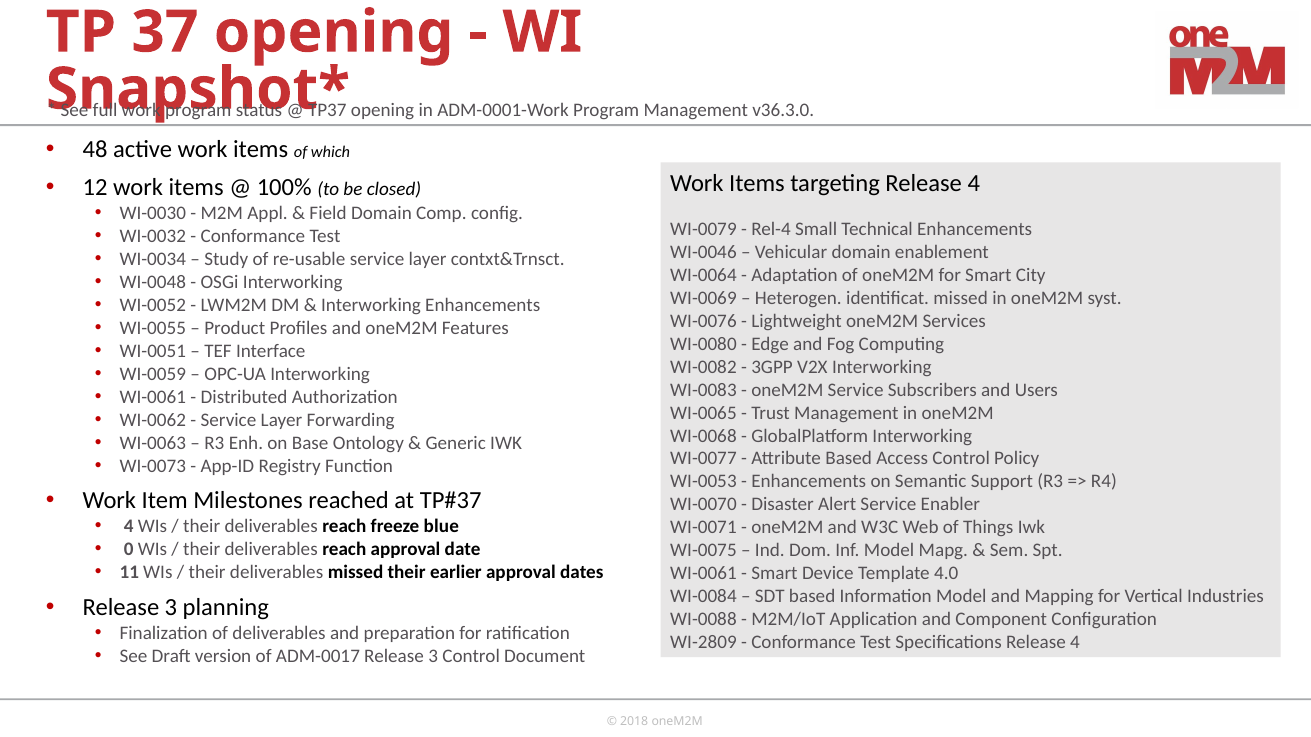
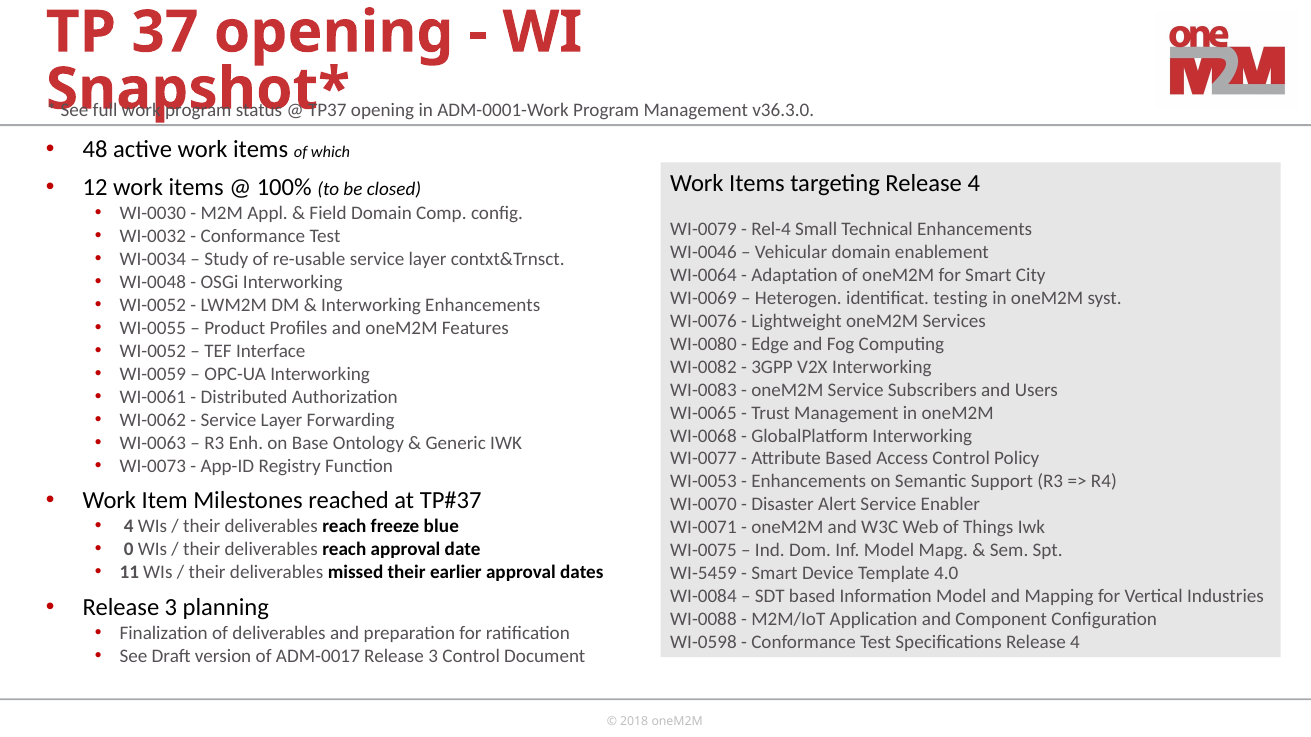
identificat missed: missed -> testing (961, 298)
WI-0051: WI-0051 -> WI-0052 (153, 351)
WI-0061: WI-0061 -> WI-5459 (703, 574)
WI-2809: WI-2809 -> WI-0598 (703, 643)
